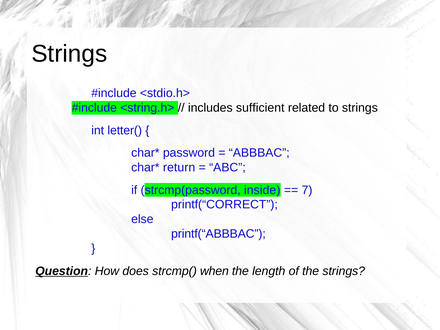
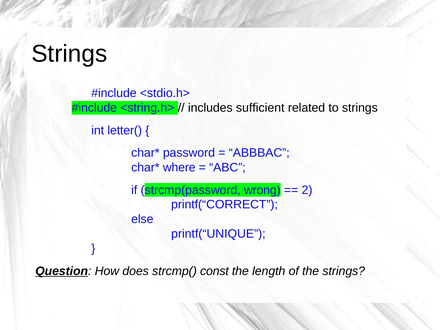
return: return -> where (179, 167)
inside: inside -> wrong (262, 190)
7: 7 -> 2 (307, 190)
printf(“ABBBAC: printf(“ABBBAC -> printf(“UNIQUE (218, 234)
when: when -> const (214, 271)
